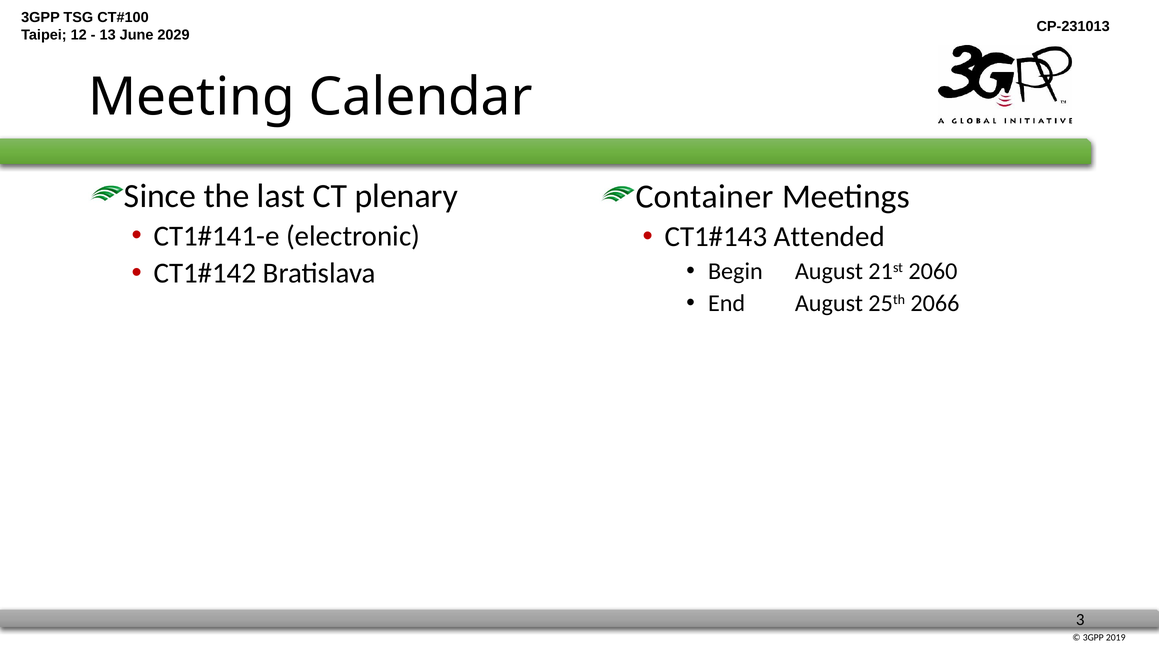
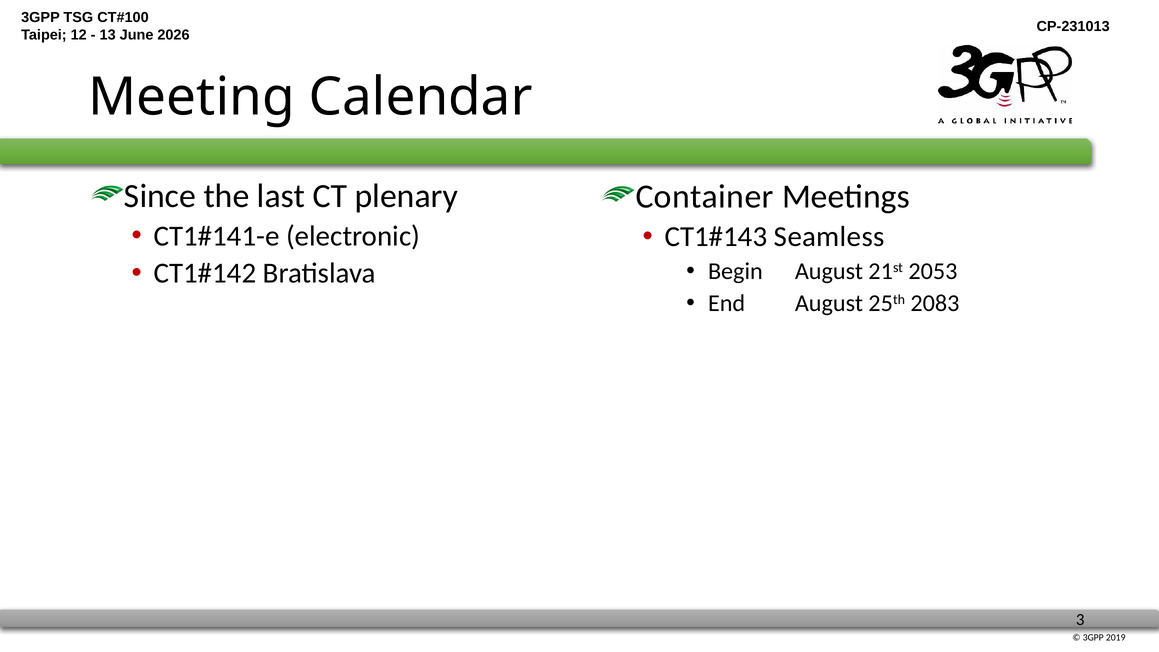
2029: 2029 -> 2026 (173, 35)
Attended: Attended -> Seamless (829, 237)
2060: 2060 -> 2053 (933, 271)
2066: 2066 -> 2083 (935, 303)
